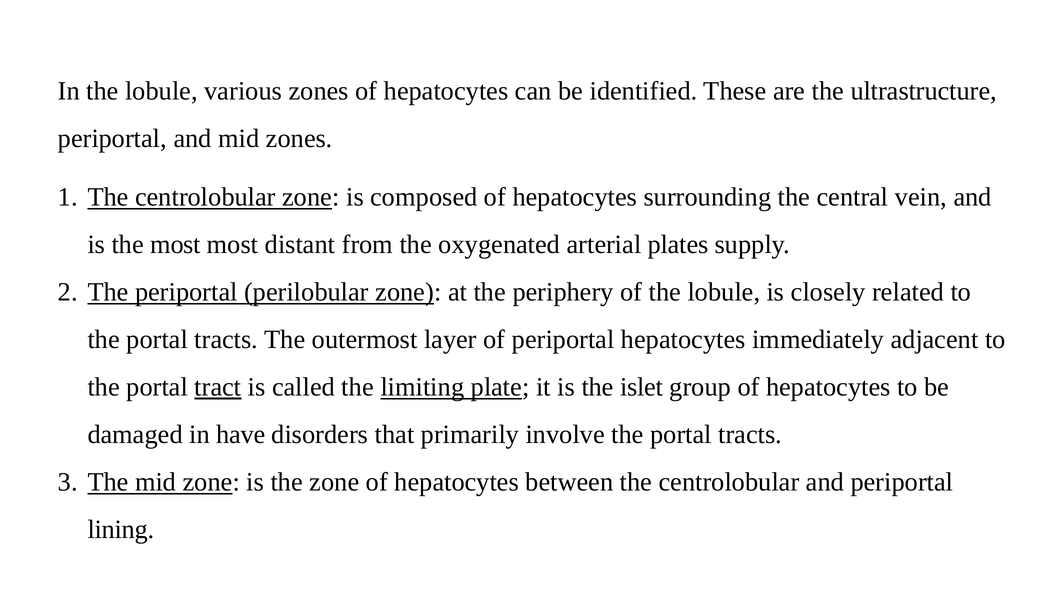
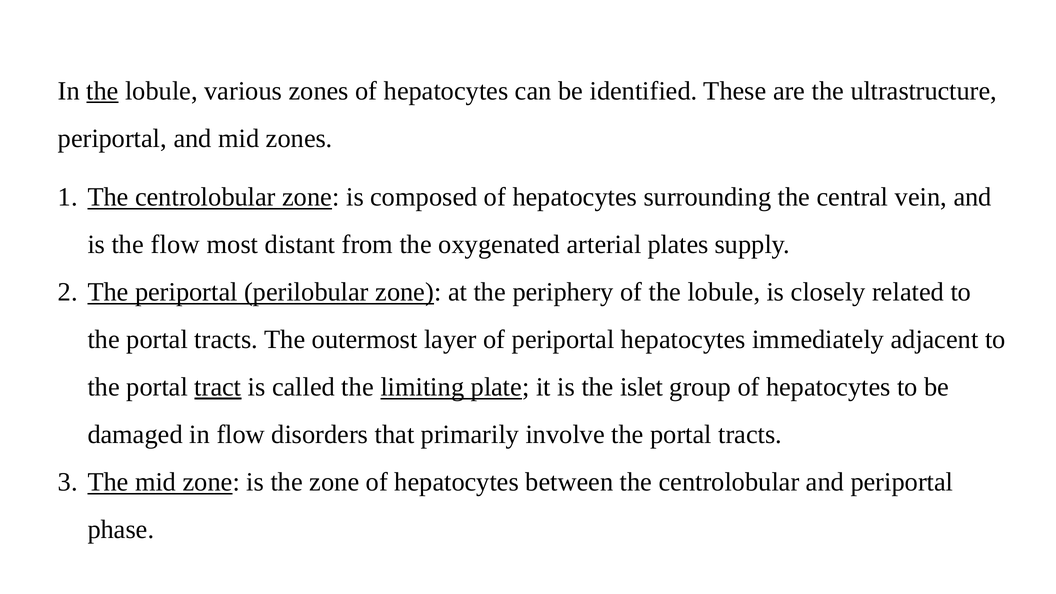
the underline: none -> present (102, 91)
the most: most -> flow (175, 245)
in have: have -> flow (241, 435)
lining: lining -> phase (121, 530)
